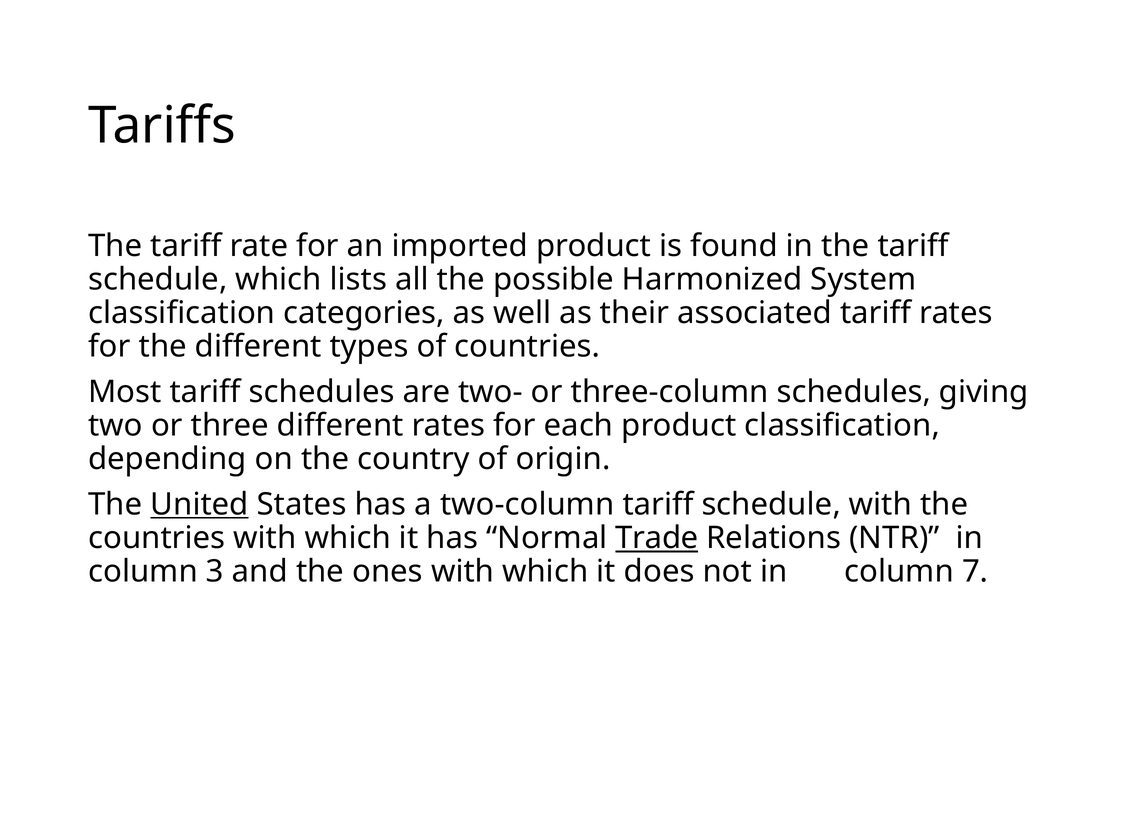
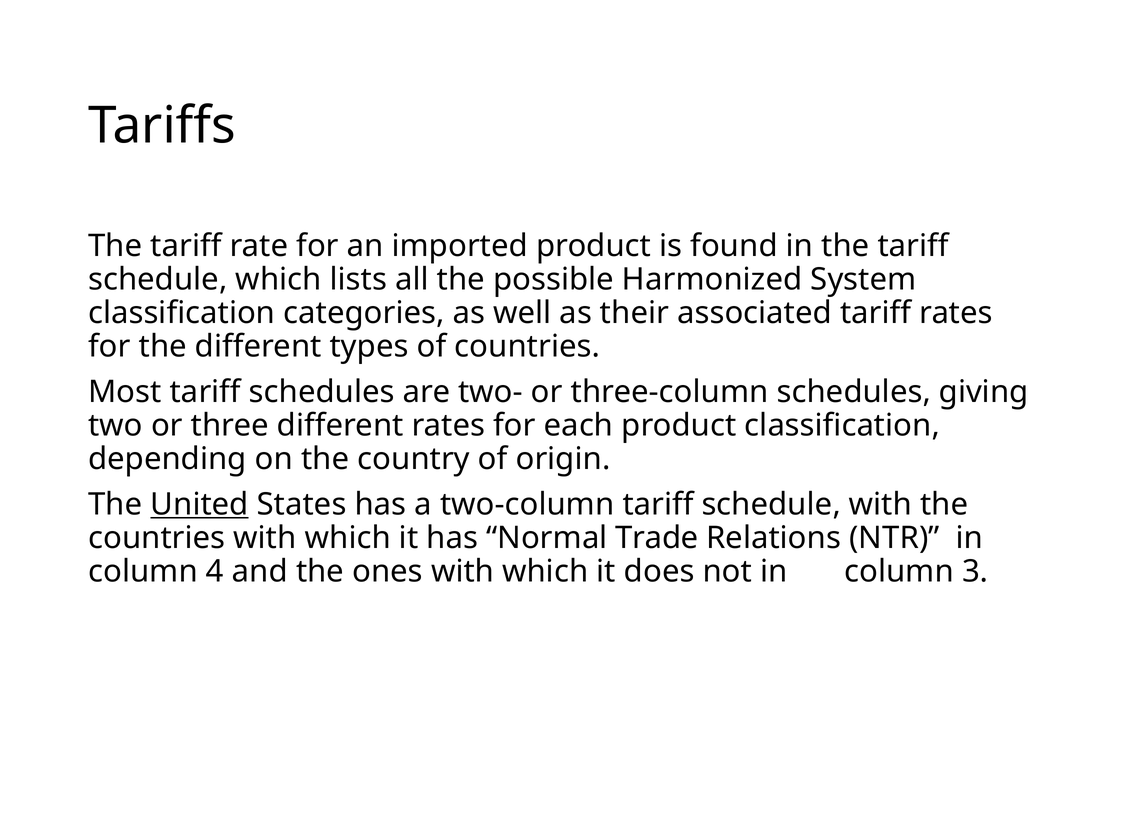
Trade underline: present -> none (657, 538)
3: 3 -> 4 (215, 572)
7: 7 -> 3 (975, 572)
